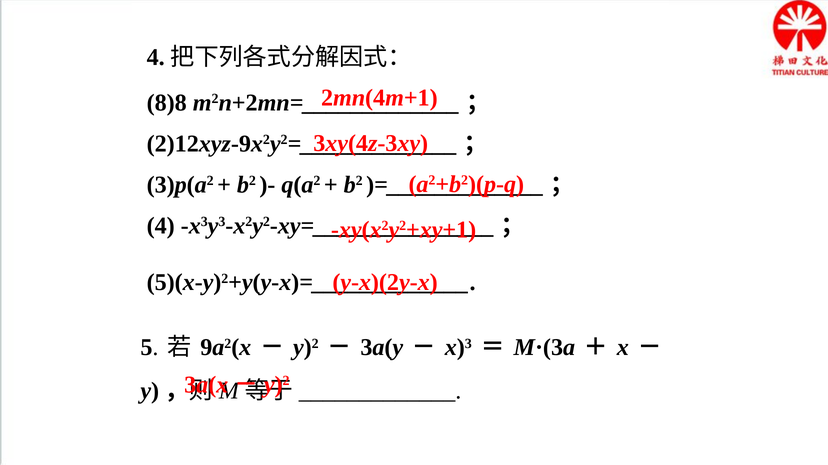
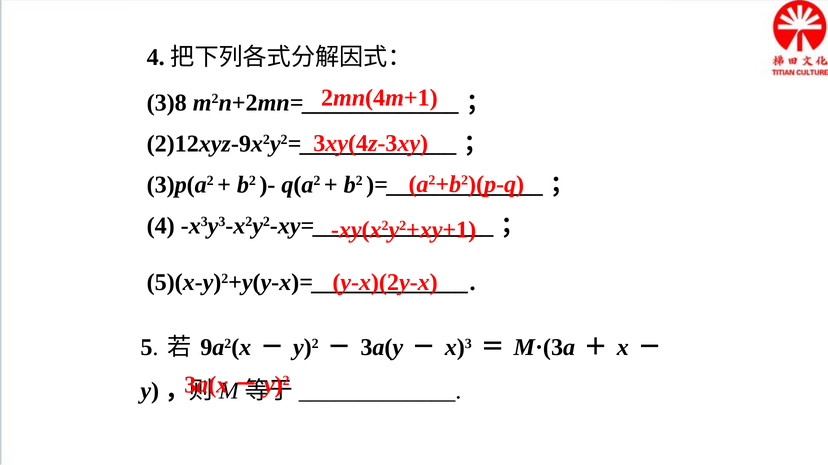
8)8: 8)8 -> 3)8 (167, 103)
